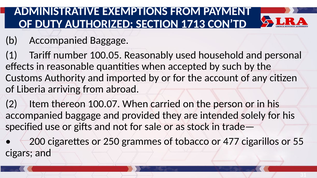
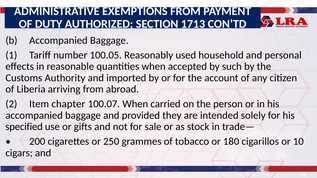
thereon: thereon -> chapter (68, 104)
477: 477 -> 180 (231, 142)
55: 55 -> 10 (298, 142)
